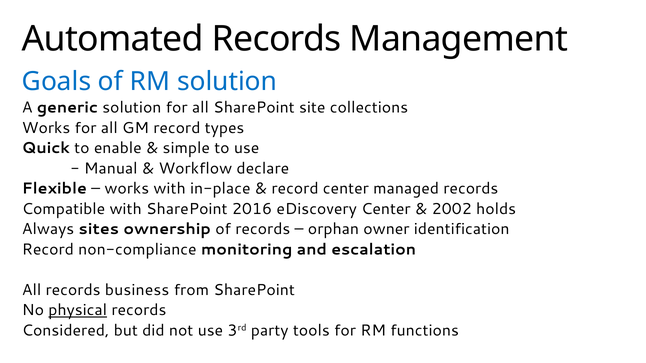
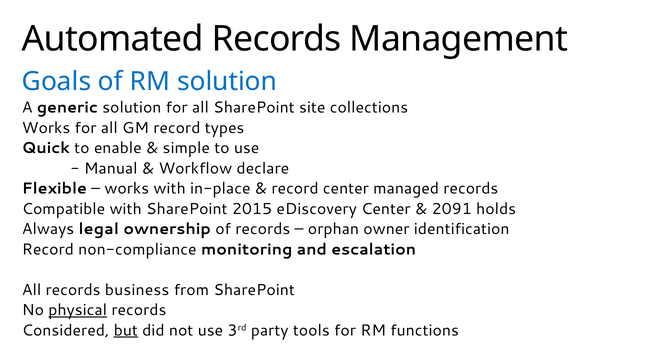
2016: 2016 -> 2015 (252, 209)
2002: 2002 -> 2091 (452, 209)
sites: sites -> legal (99, 229)
but underline: none -> present (126, 331)
